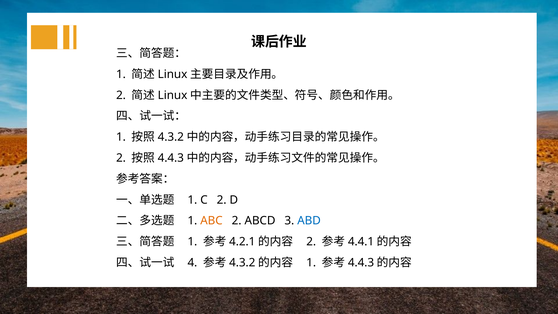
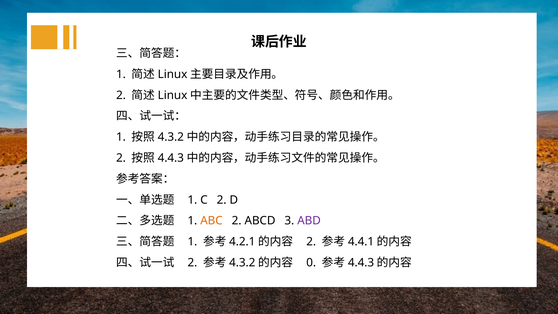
ABD colour: blue -> purple (309, 221)
4: 4 -> 2 (192, 263)
1: 1 -> 0 (311, 263)
